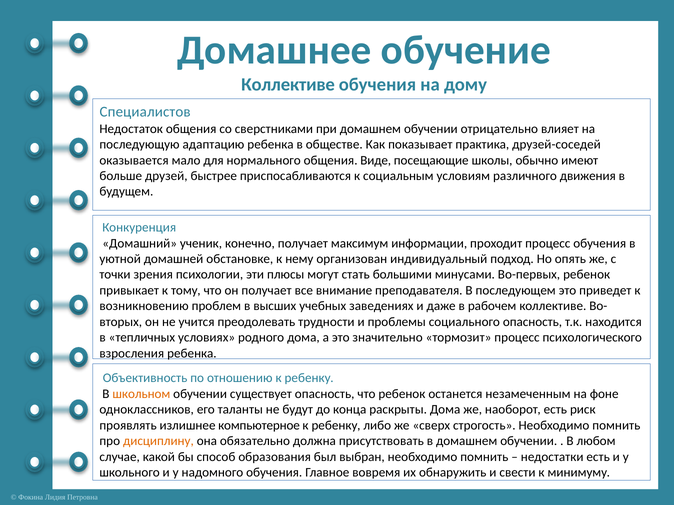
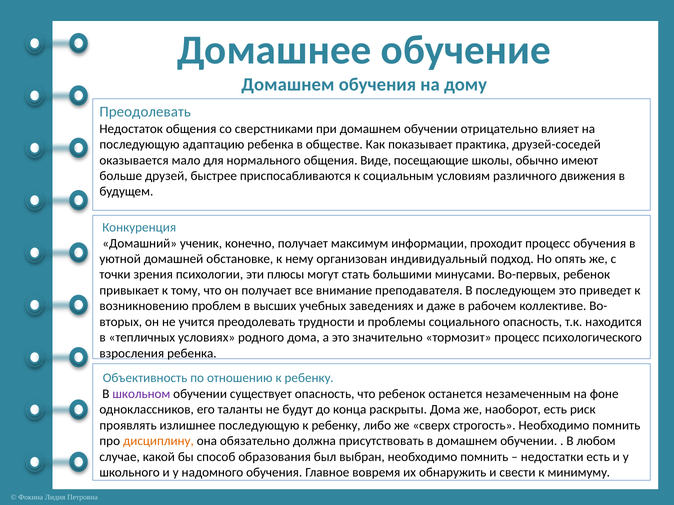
Коллективе: Коллективе -> Домашнем (288, 84)
Специалистов: Специалистов -> Преодолевать (145, 112)
школьном colour: orange -> purple (141, 394)
излишнее компьютерное: компьютерное -> последующую (259, 426)
